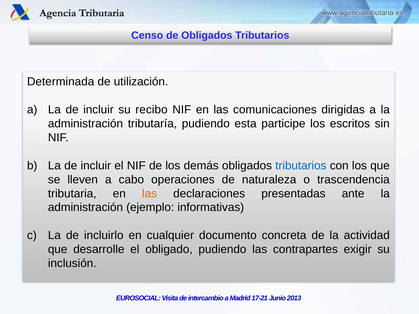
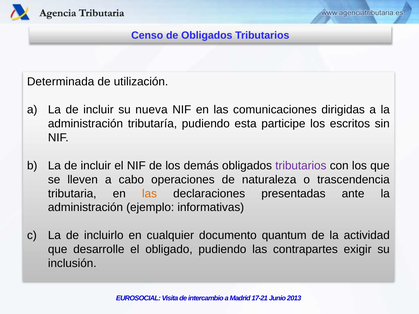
recibo: recibo -> nueva (151, 110)
tributarios colour: blue -> purple (301, 166)
concreta: concreta -> quantum (284, 236)
